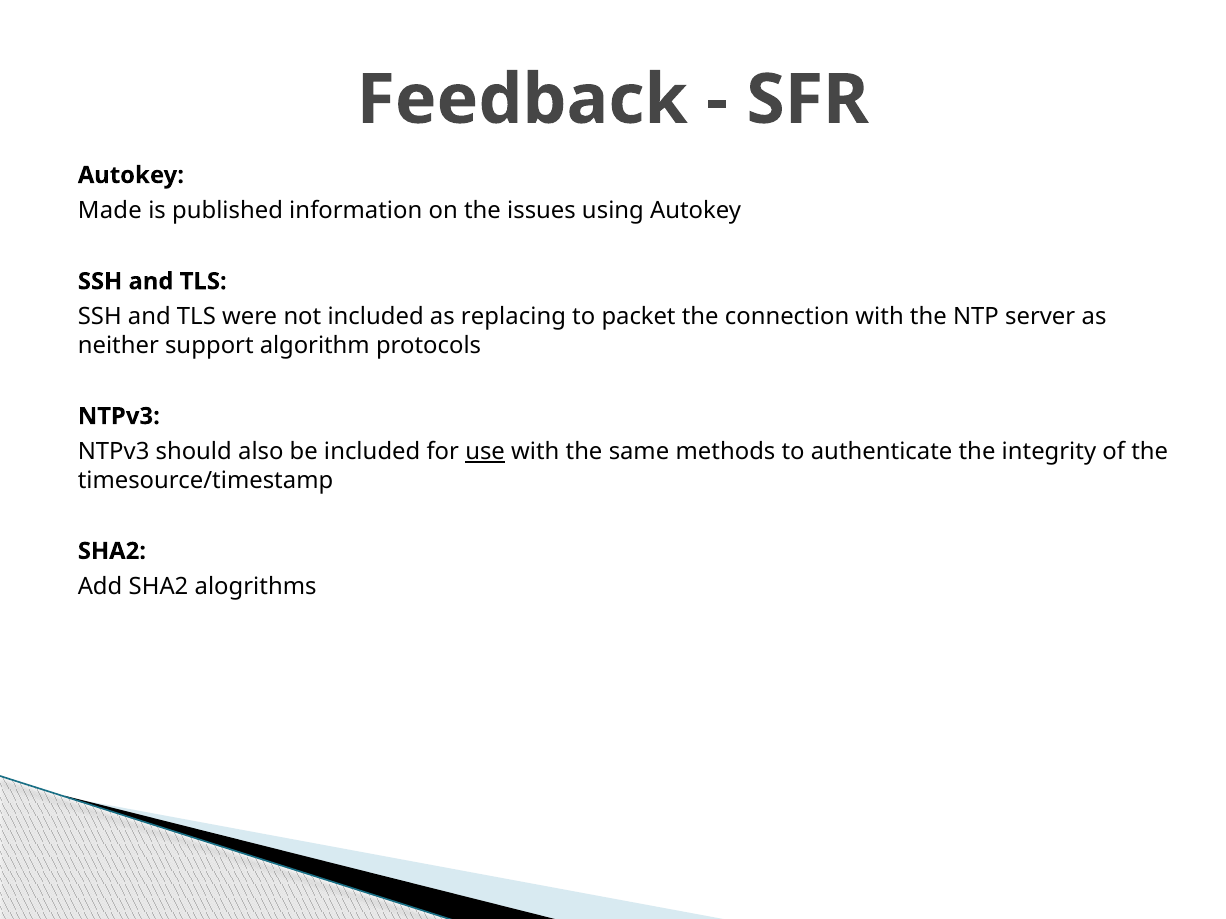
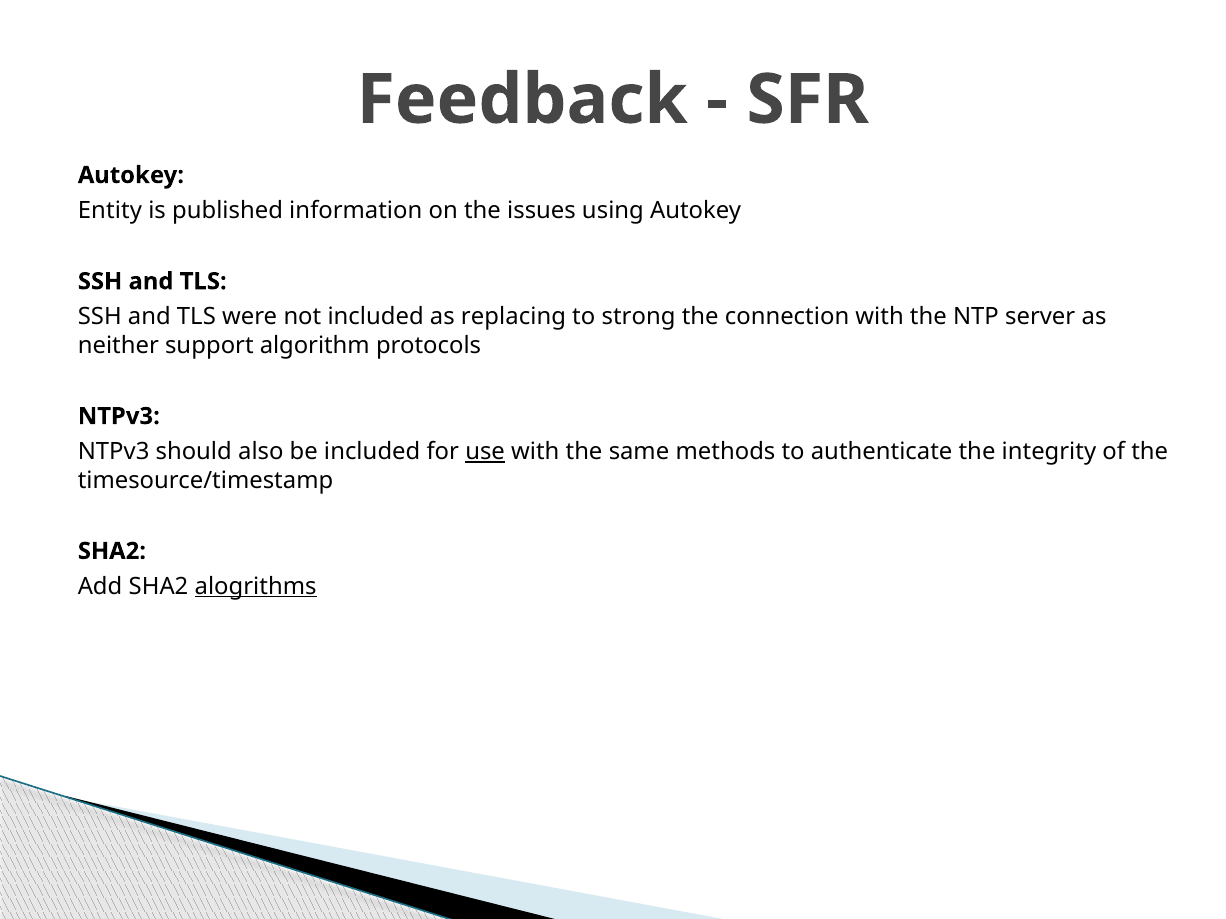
Made: Made -> Entity (110, 211)
packet: packet -> strong (639, 317)
alogrithms underline: none -> present (256, 587)
